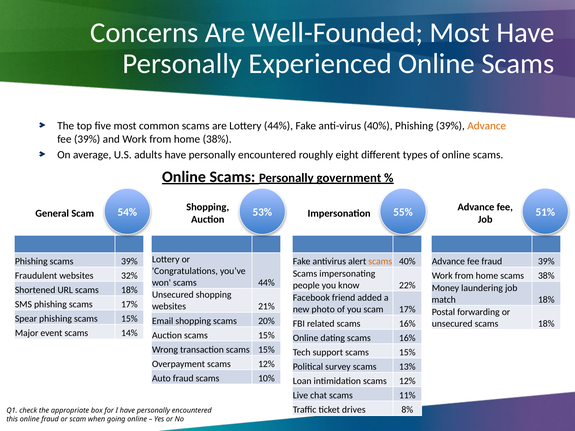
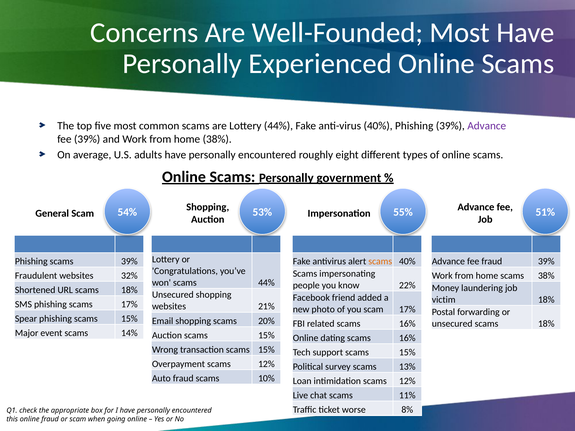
Advance colour: orange -> purple (487, 126)
match: match -> victim (444, 300)
drives: drives -> worse (354, 410)
